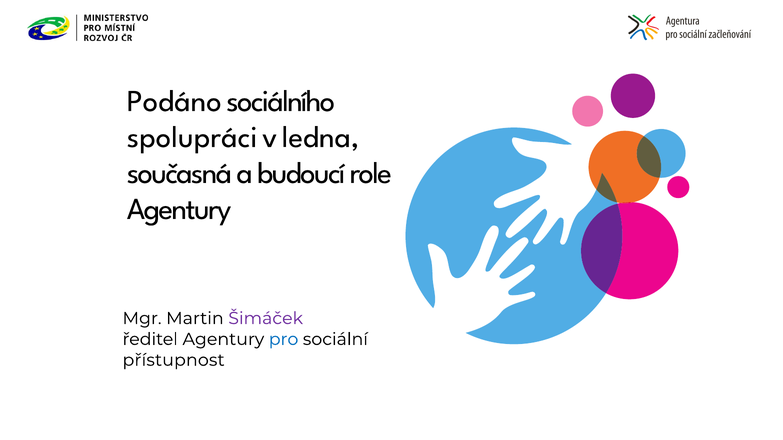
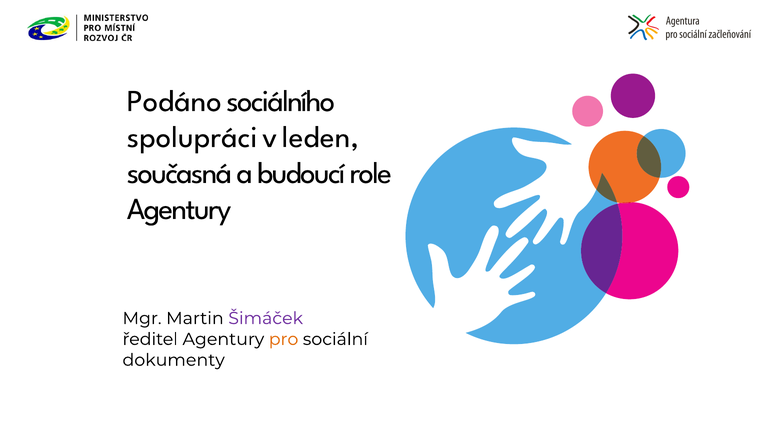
ledna: ledna -> leden (320, 137)
pro colour: blue -> orange (284, 340)
přístupnost: přístupnost -> dokumenty (174, 360)
